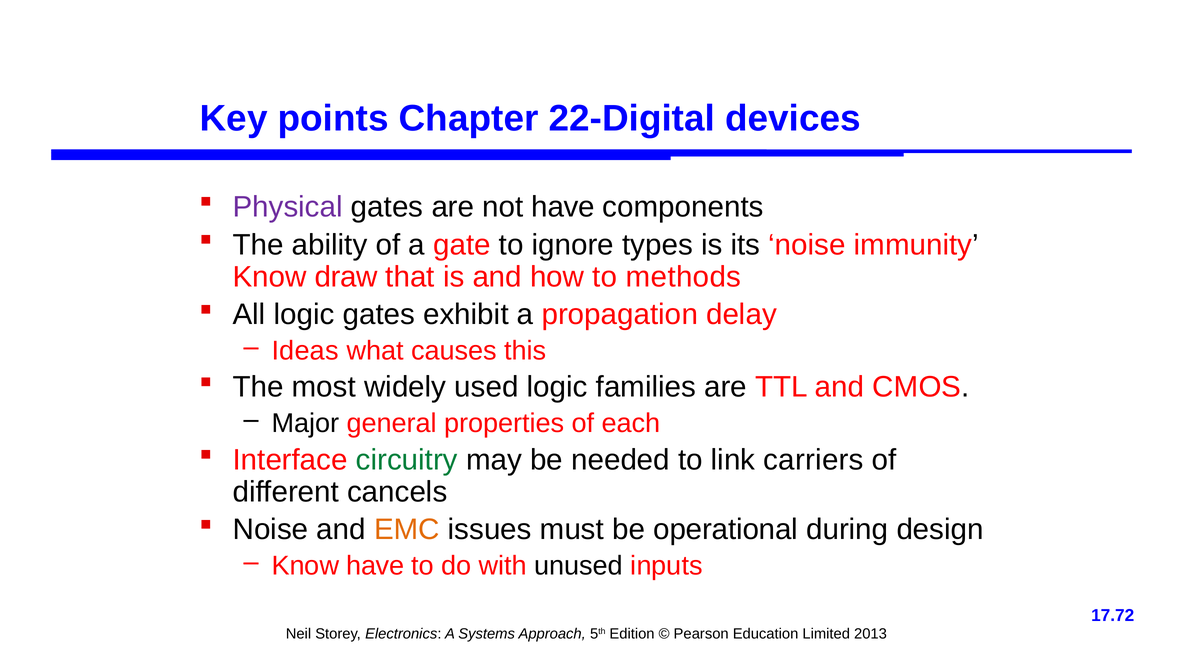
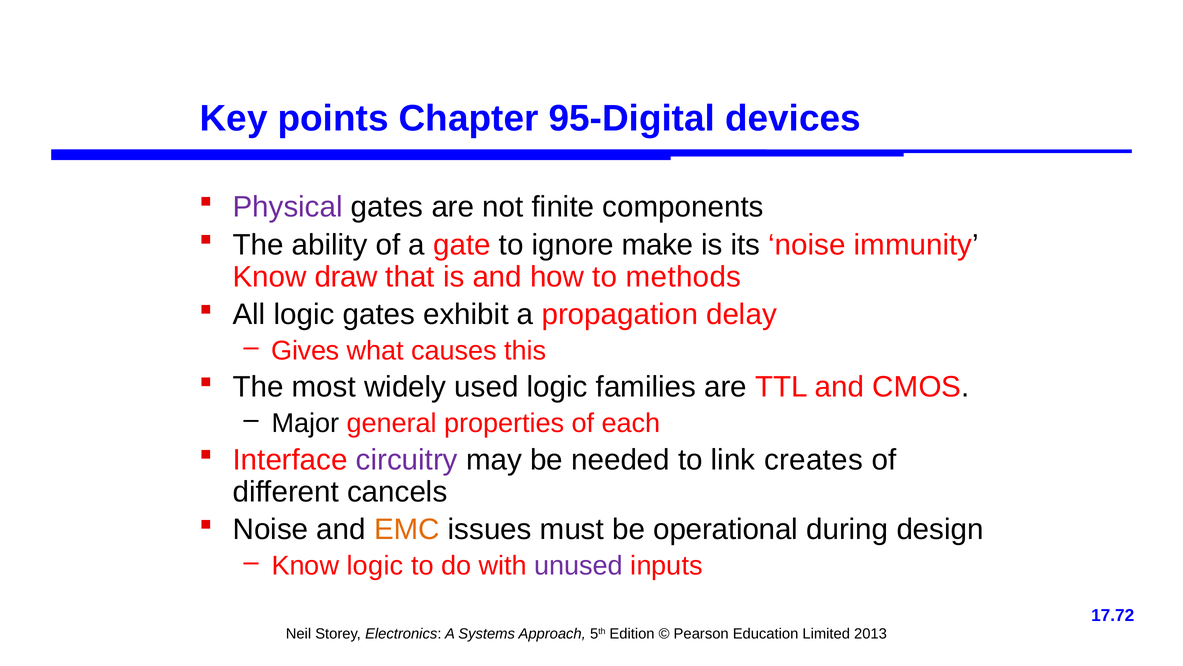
22-Digital: 22-Digital -> 95-Digital (632, 118)
not have: have -> finite (563, 207)
types: types -> make (658, 245)
Ideas: Ideas -> Gives (305, 350)
circuitry colour: green -> purple (407, 459)
carriers: carriers -> creates (813, 459)
Know have: have -> logic (375, 565)
unused colour: black -> purple (579, 565)
